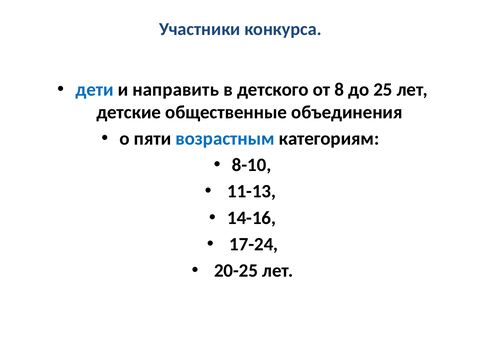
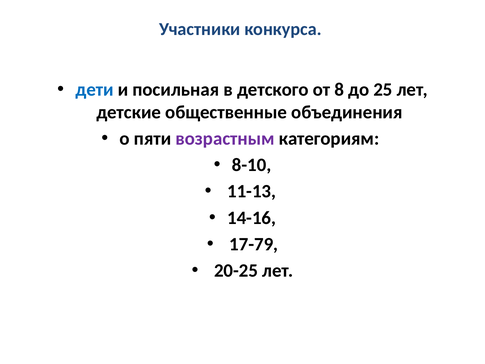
направить: направить -> посильная (176, 90)
возрастным colour: blue -> purple (225, 139)
17-24: 17-24 -> 17-79 (254, 244)
